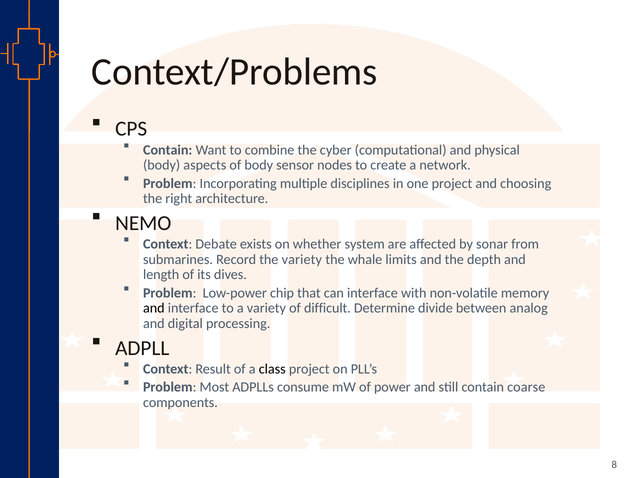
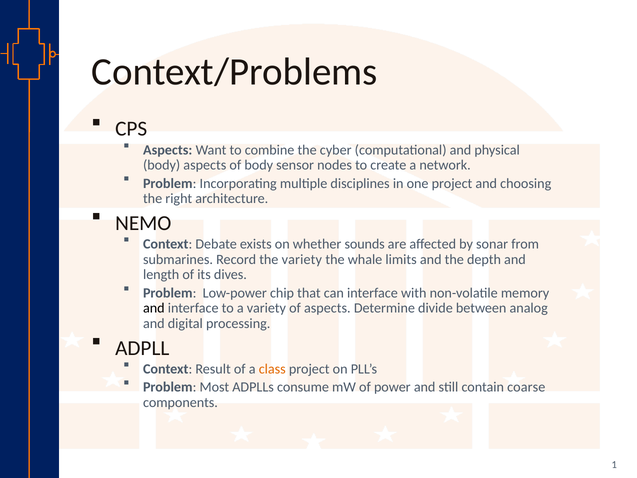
Contain: Contain -> Aspects (168, 150)
system: system -> sounds (365, 244)
of difficult: difficult -> aspects (327, 308)
class colour: black -> orange (272, 369)
8: 8 -> 1 (614, 465)
